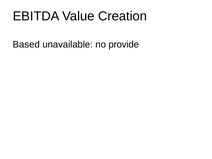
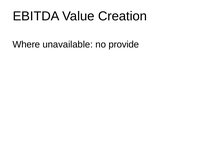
Based: Based -> Where (26, 44)
